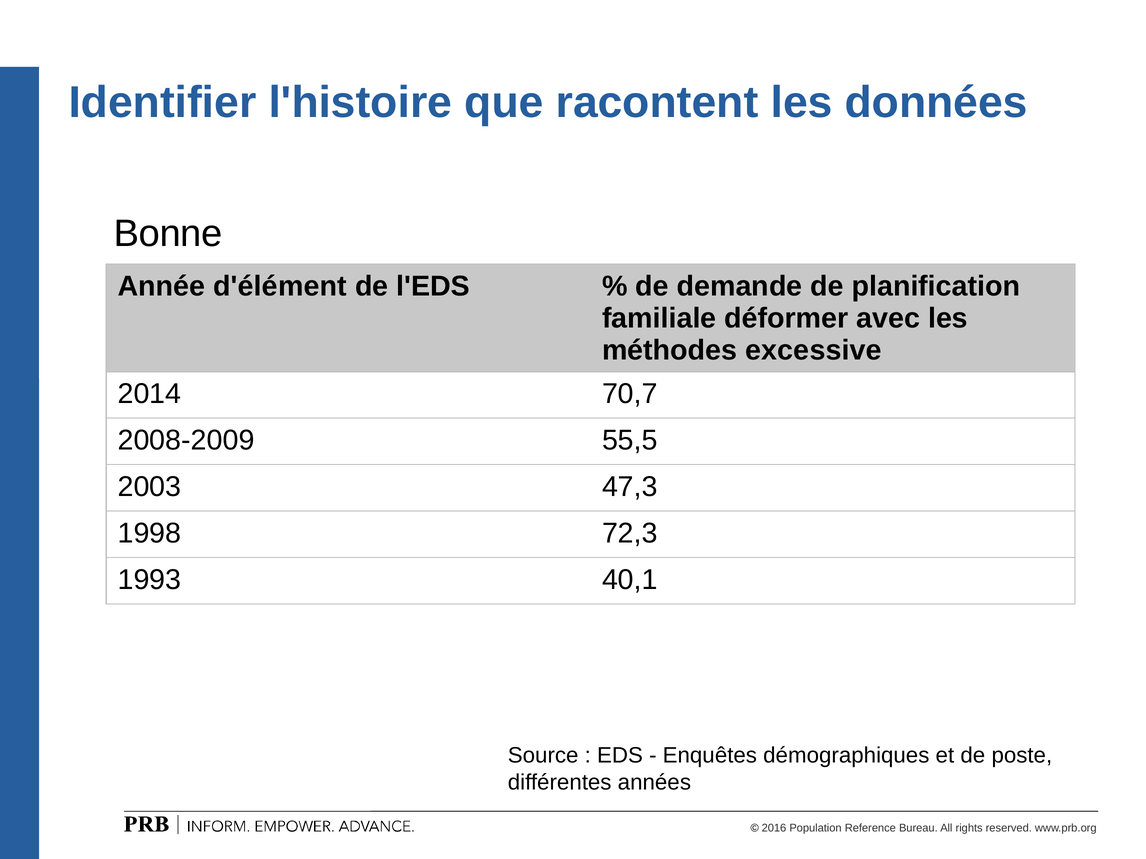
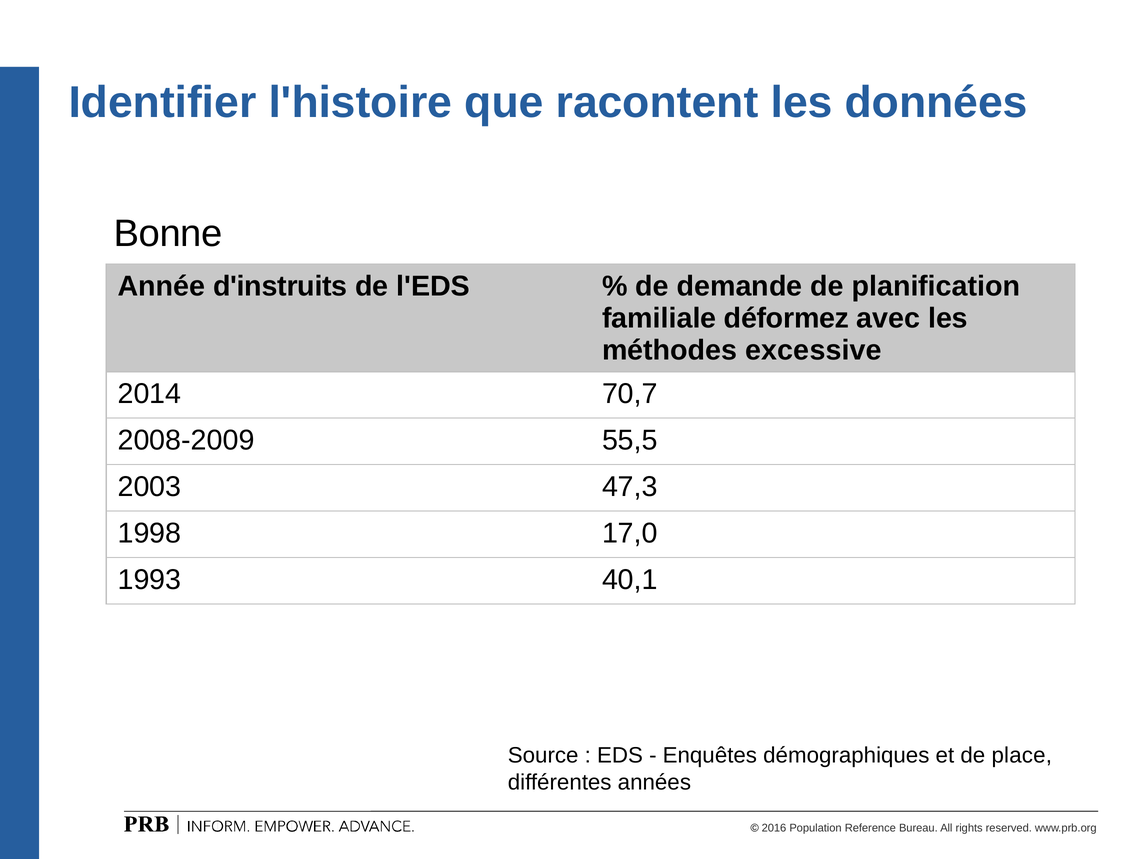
d'élément: d'élément -> d'instruits (280, 286)
déformer: déformer -> déformez (787, 319)
72,3: 72,3 -> 17,0 (630, 534)
poste: poste -> place (1022, 756)
